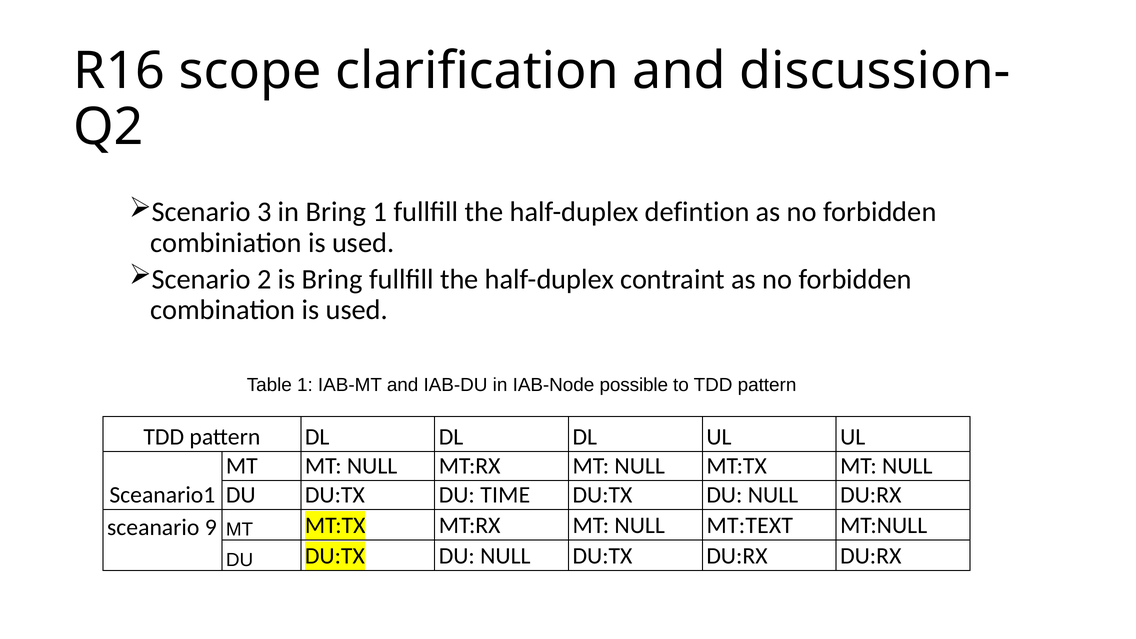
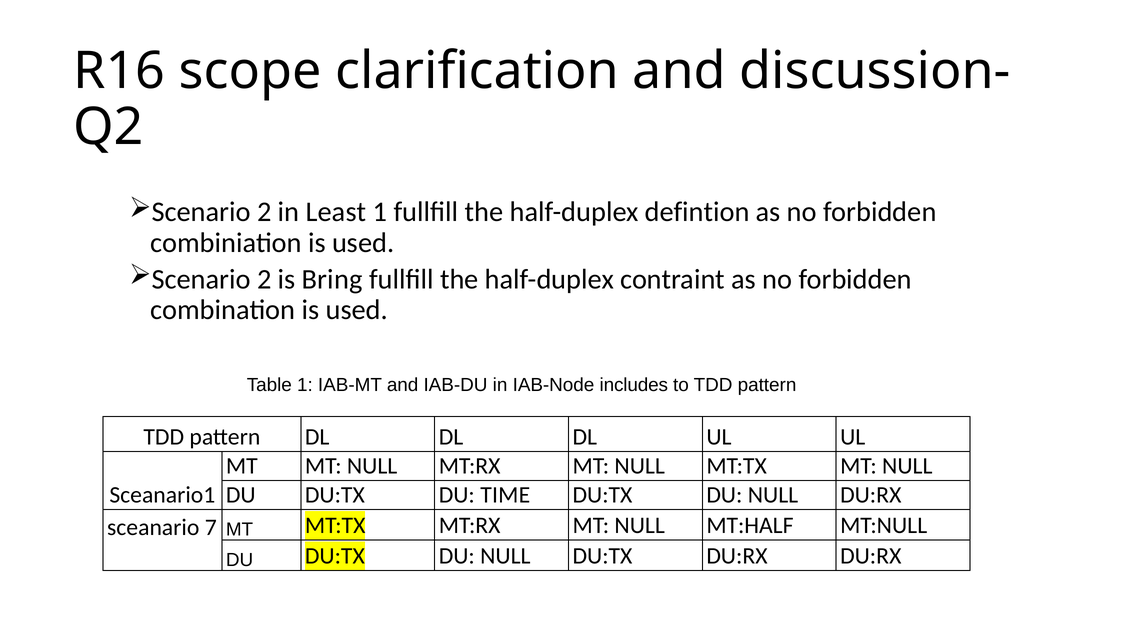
3: 3 -> 2 (264, 212)
in Bring: Bring -> Least (336, 212)
possible: possible -> includes (634, 385)
9: 9 -> 7 (211, 527)
MT:TEXT: MT:TEXT -> MT:HALF (750, 526)
